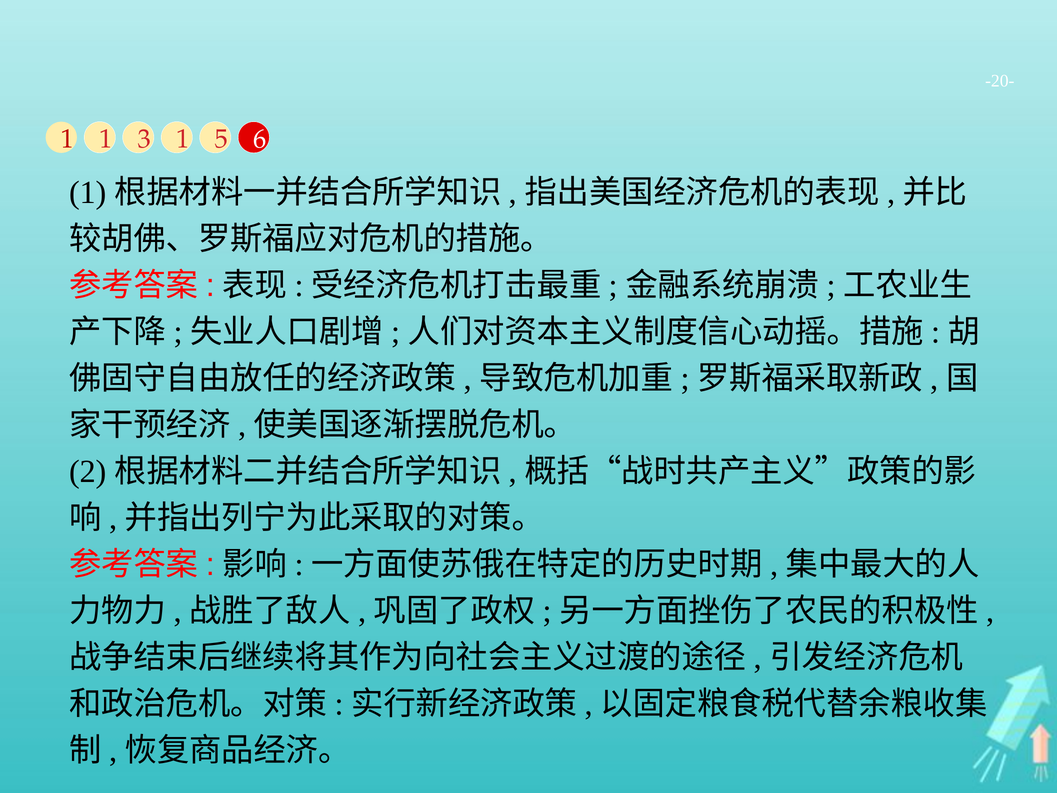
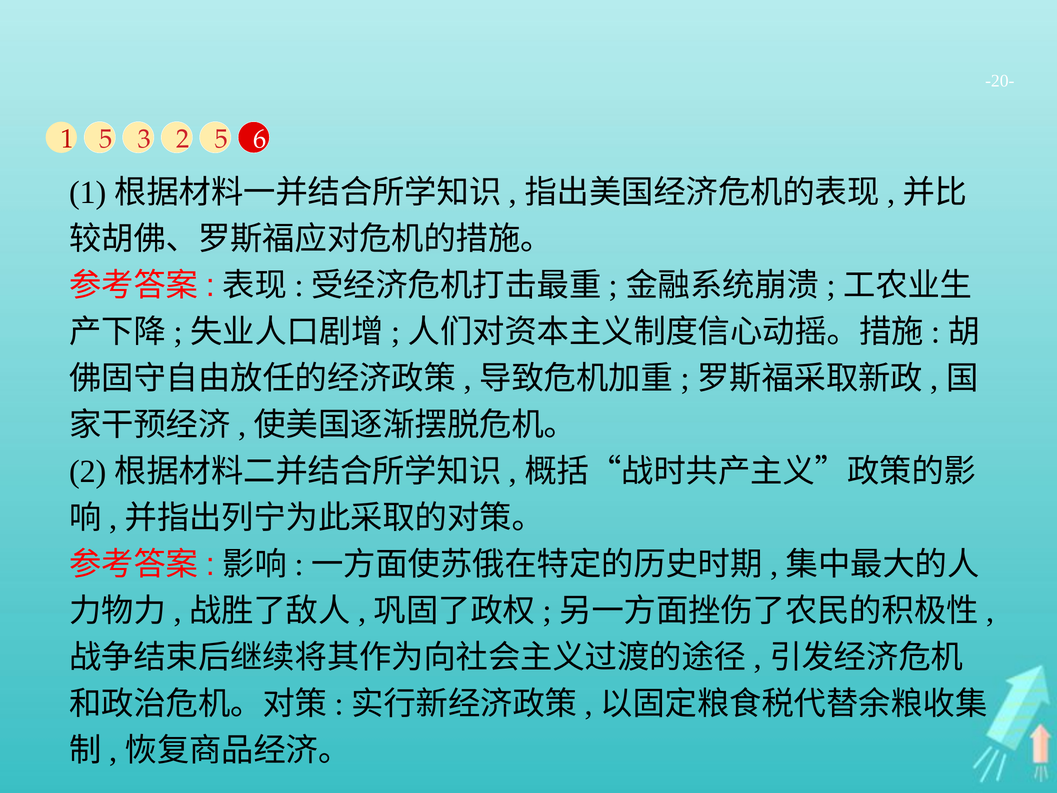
1 1: 1 -> 5 (106, 139)
3 1: 1 -> 2 (183, 139)
